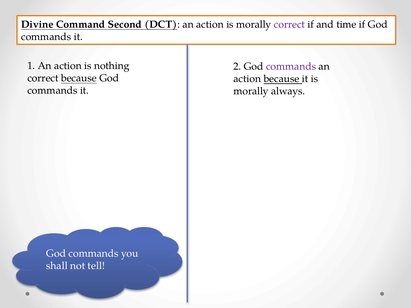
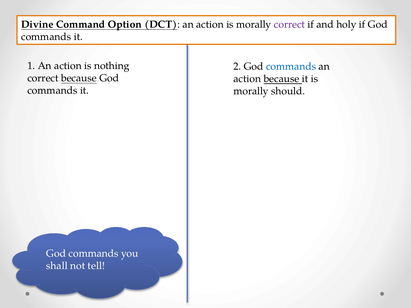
Second: Second -> Option (125, 25)
time: time -> holy (346, 25)
commands colour: purple -> blue (291, 66)
always: always -> should (288, 91)
